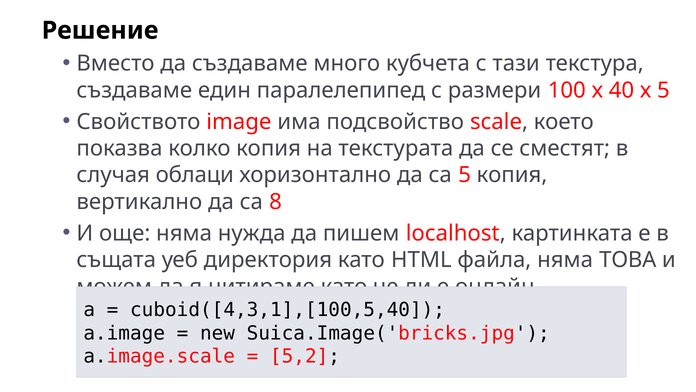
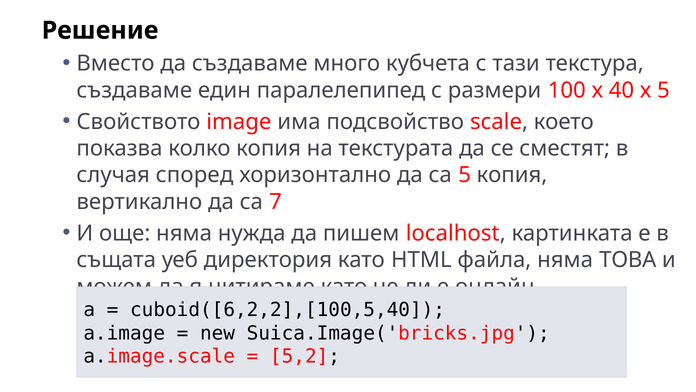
облаци: облаци -> според (195, 175)
8: 8 -> 7 (275, 202)
cuboid([4,3,1],[100,5,40: cuboid([4,3,1],[100,5,40 -> cuboid([6,2,2],[100,5,40 (288, 310)
